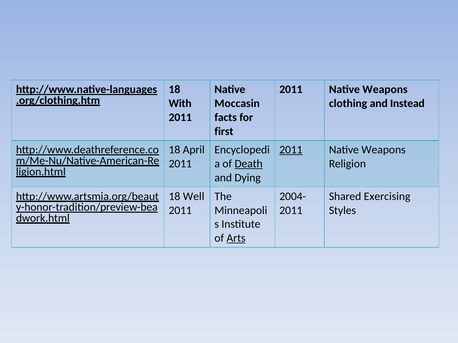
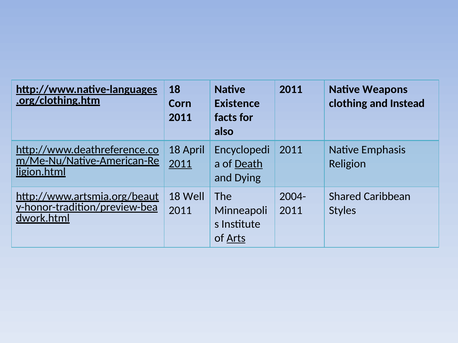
With: With -> Corn (180, 104)
Moccasin: Moccasin -> Existence (237, 104)
first: first -> also (224, 131)
2011 underline: present -> none (291, 150)
Weapons: Weapons -> Emphasis (384, 150)
2011 underline: none -> present (180, 164)
Exercising: Exercising -> Caribbean (387, 197)
